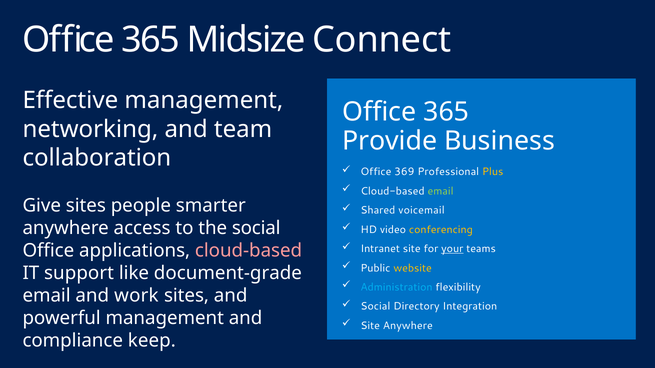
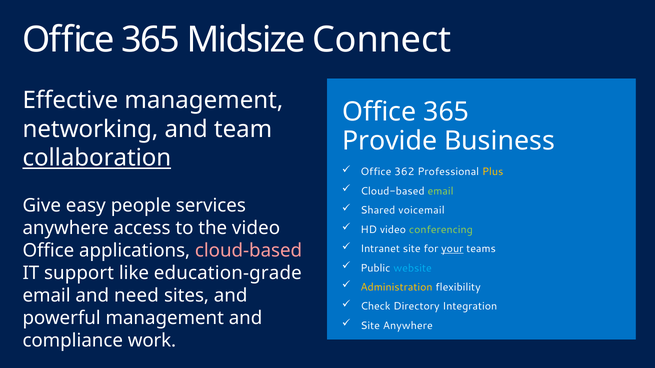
collaboration underline: none -> present (97, 158)
369: 369 -> 362 (404, 172)
Give sites: sites -> easy (86, 206)
smarter: smarter -> services (211, 206)
the social: social -> video (256, 228)
conferencing colour: yellow -> light green (441, 230)
website colour: yellow -> light blue (413, 268)
document-grade: document-grade -> education-grade (228, 273)
Administration colour: light blue -> yellow (396, 288)
work: work -> need (136, 296)
Social: Social -> Check (375, 307)
keep: keep -> work (152, 341)
